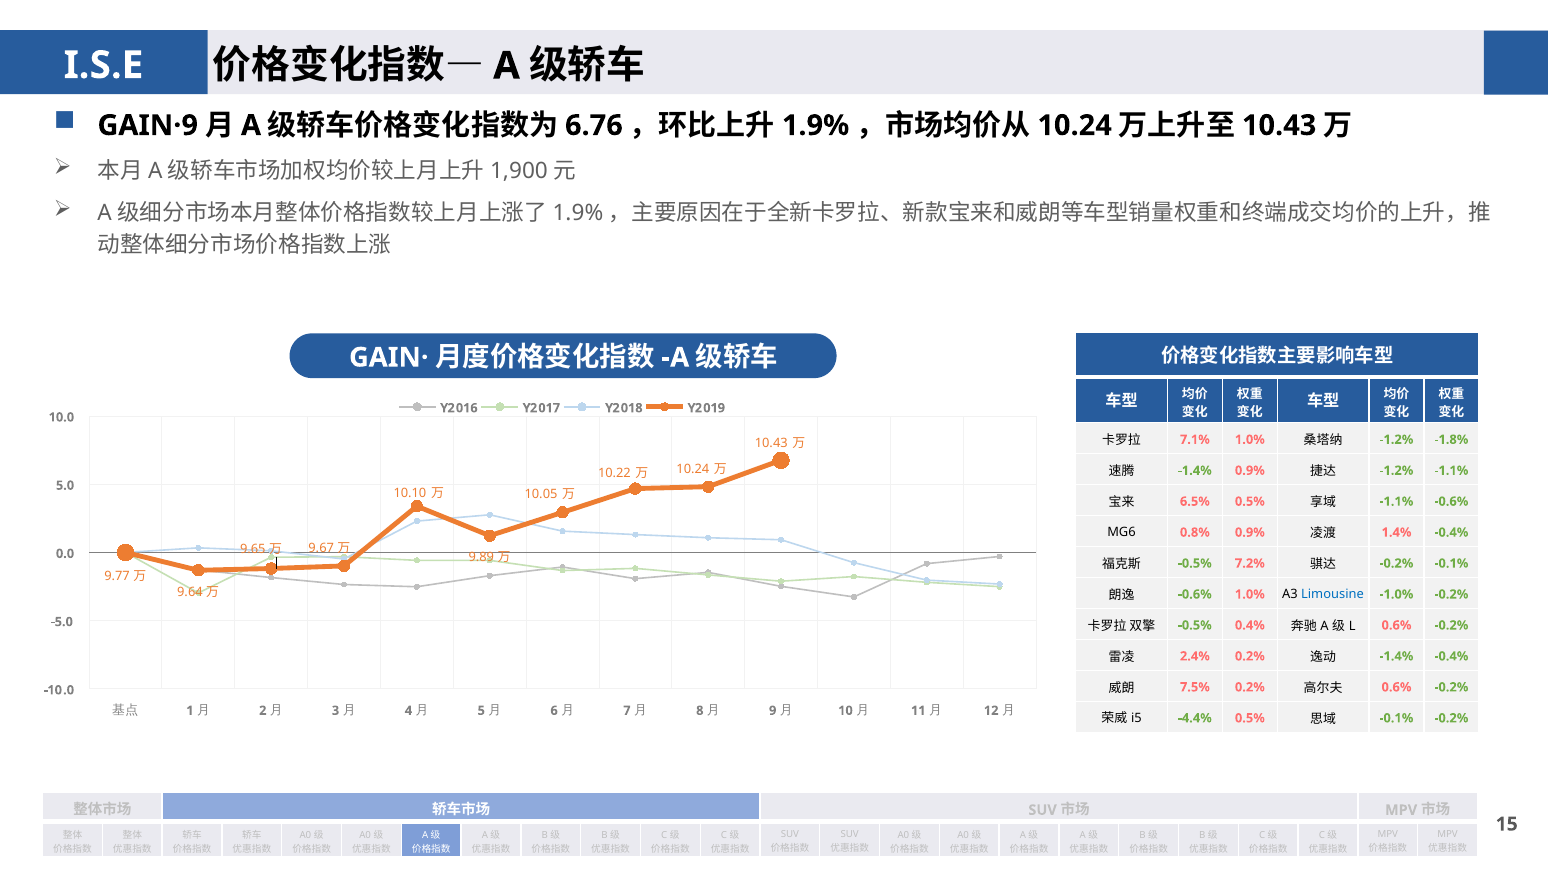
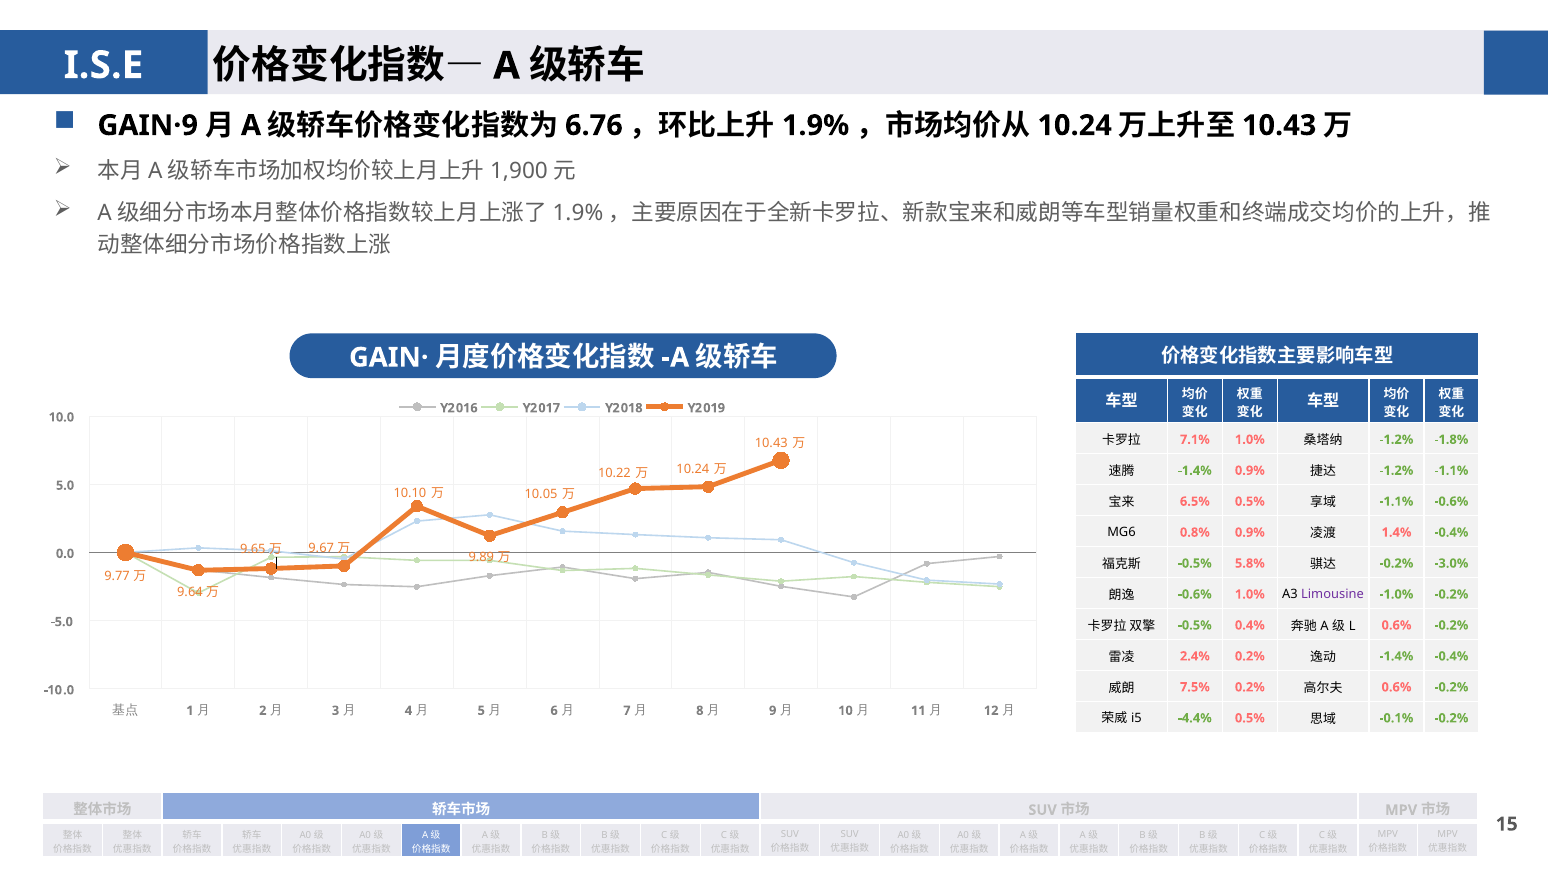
7.2%: 7.2% -> 5.8% (1250, 563)
-0.2% -0.1%: -0.1% -> -3.0% (1451, 563)
Limousine colour: blue -> purple (1333, 594)
